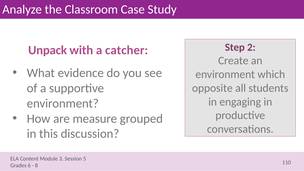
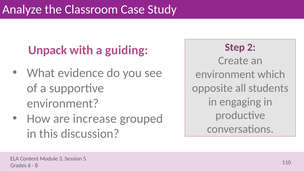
catcher: catcher -> guiding (127, 50)
measure: measure -> increase (95, 119)
